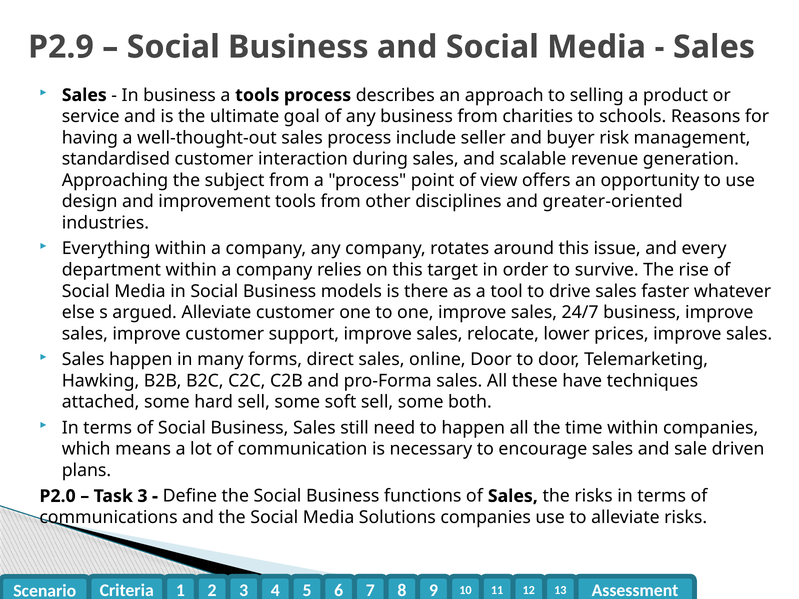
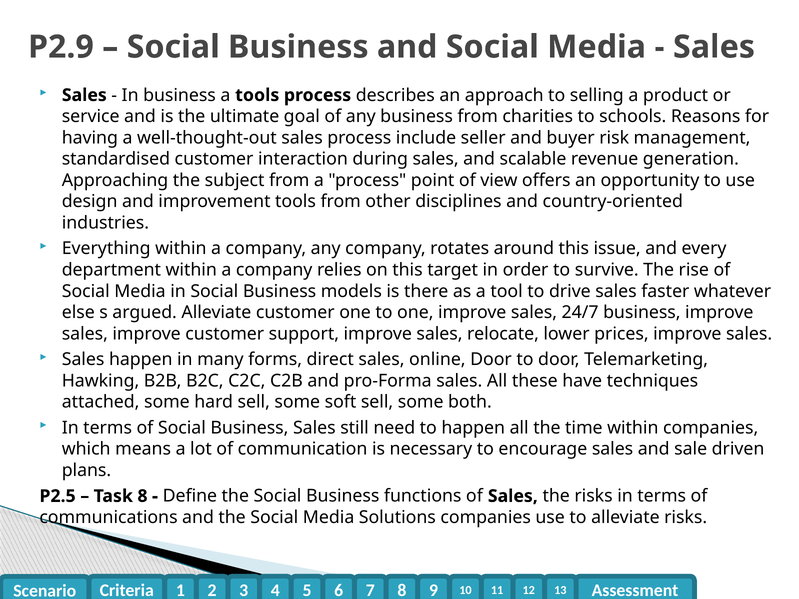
greater-oriented: greater-oriented -> country-oriented (613, 202)
P2.0: P2.0 -> P2.5 (58, 496)
Task 3: 3 -> 8 (142, 496)
